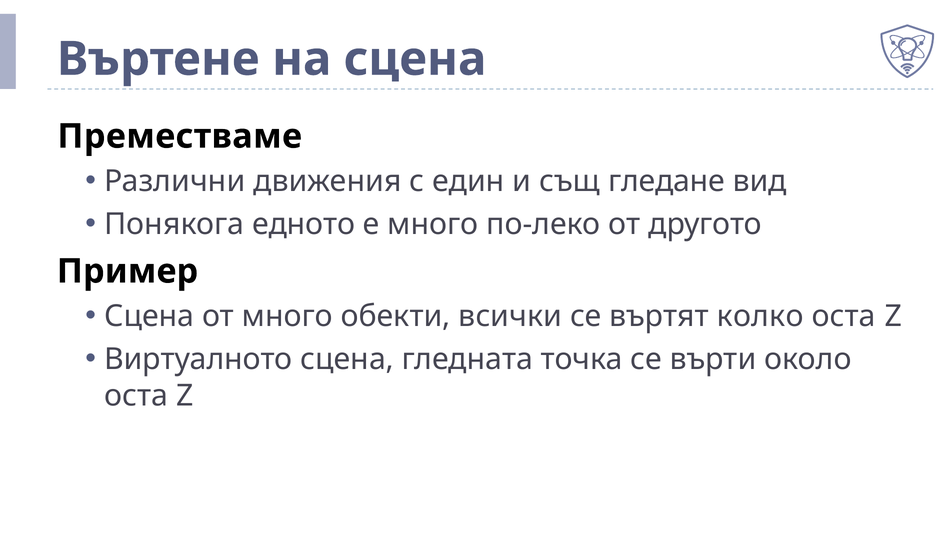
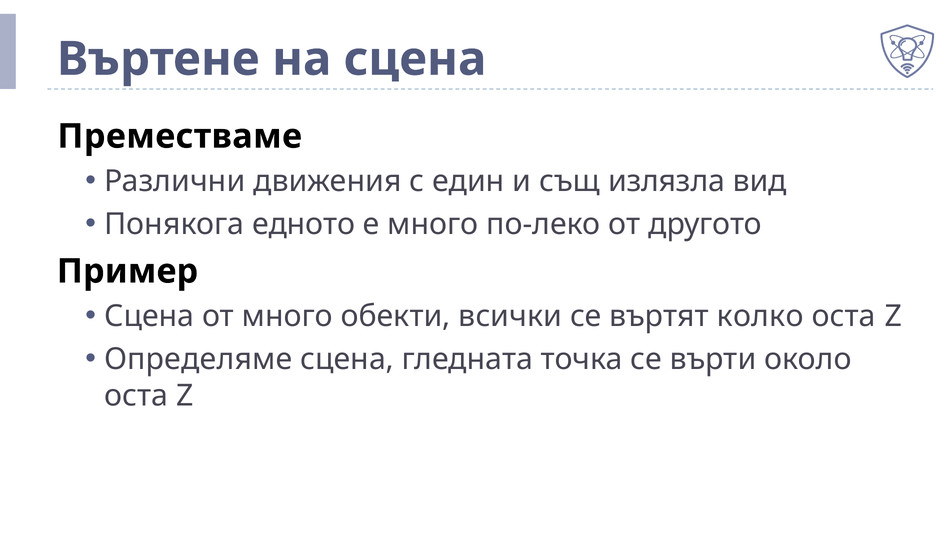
гледане: гледане -> излязла (666, 181)
Виртуалното: Виртуалното -> Определяме (198, 359)
